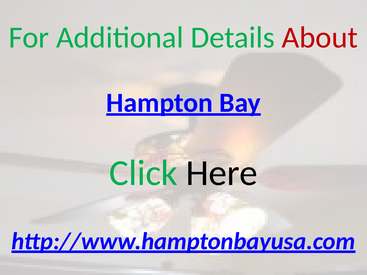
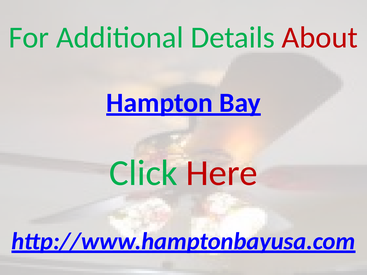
Here colour: black -> red (222, 173)
